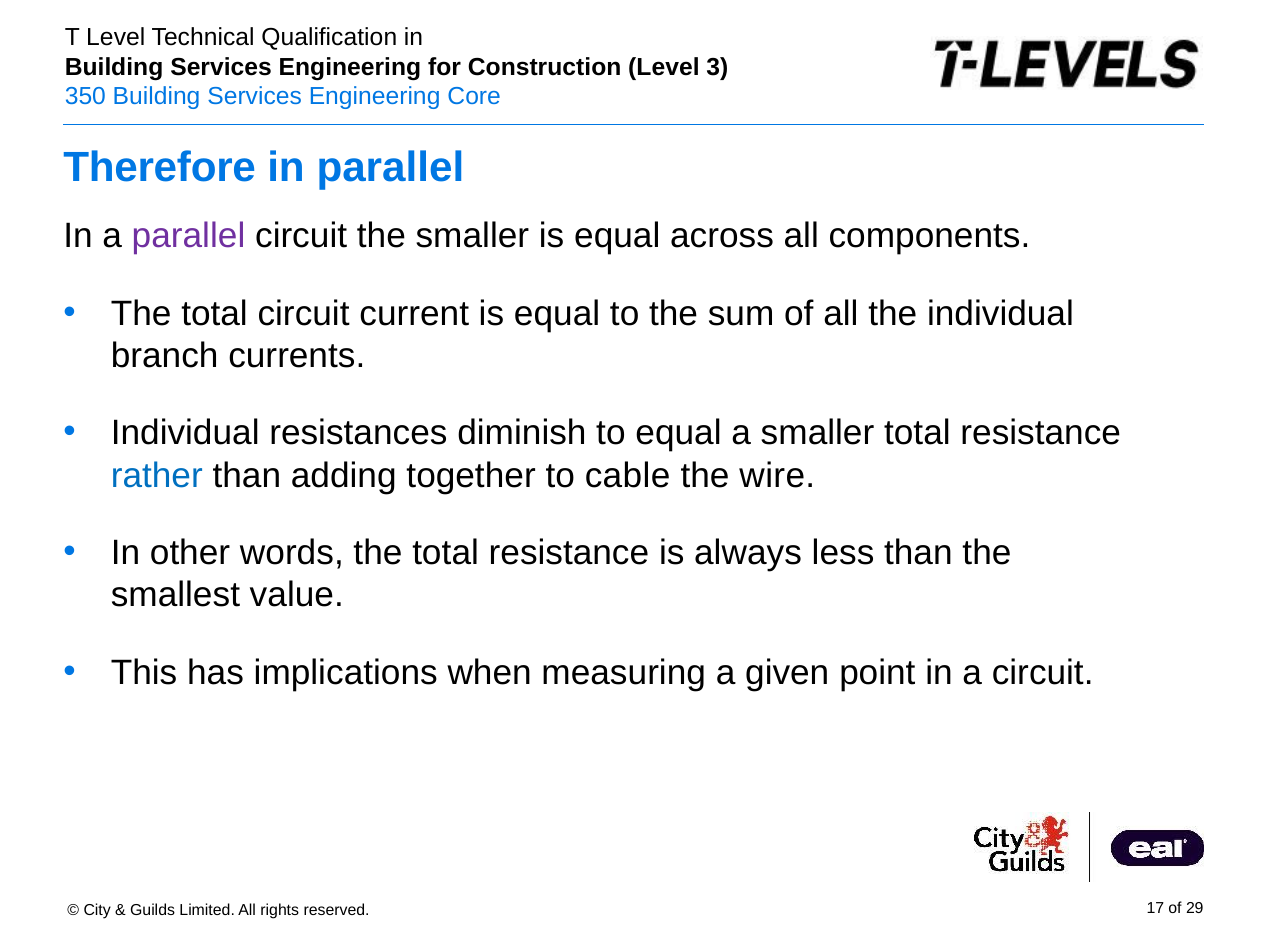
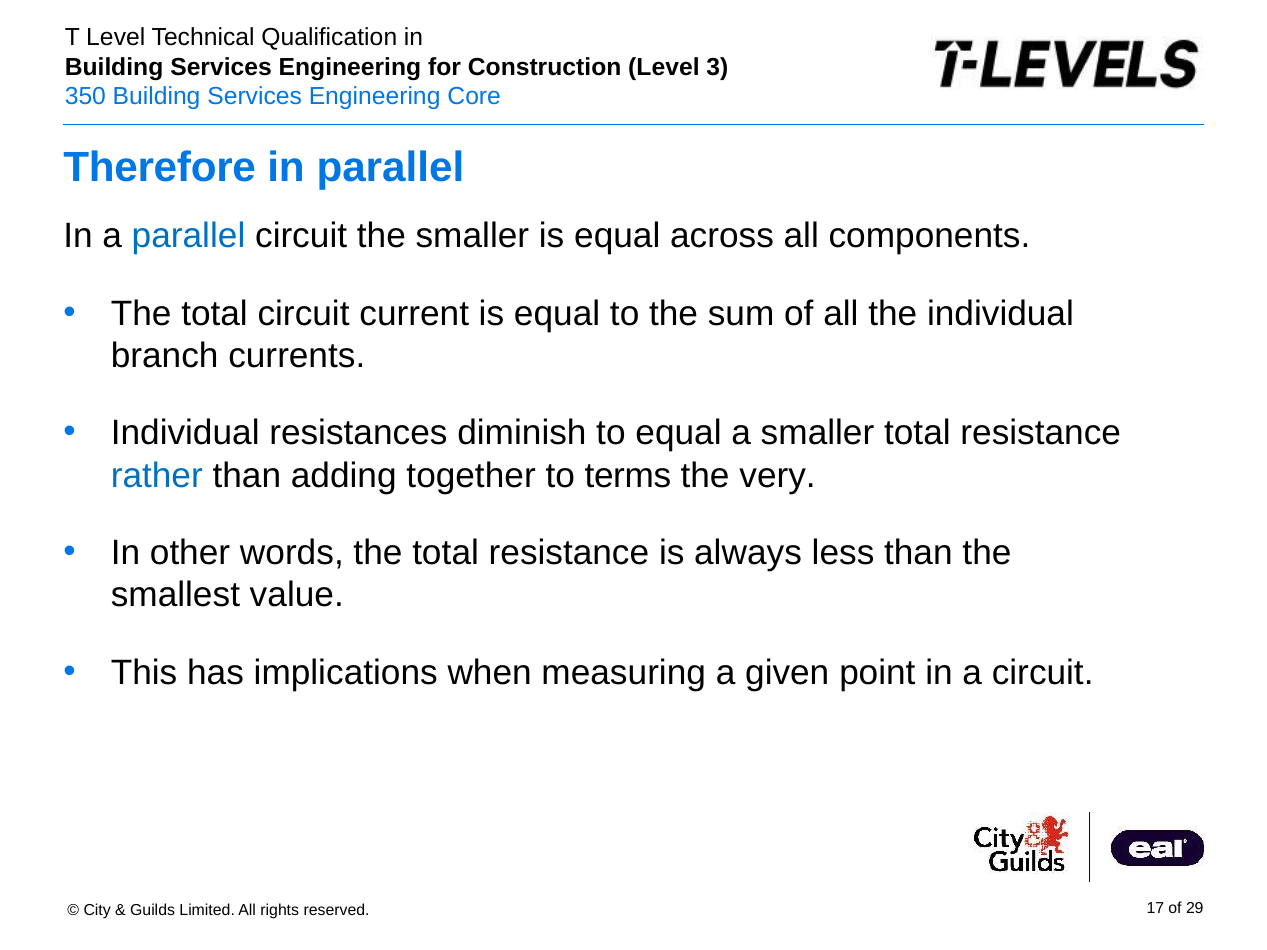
parallel colour: purple -> blue (189, 236)
cable: cable -> terms (628, 476)
wire: wire -> very (778, 476)
